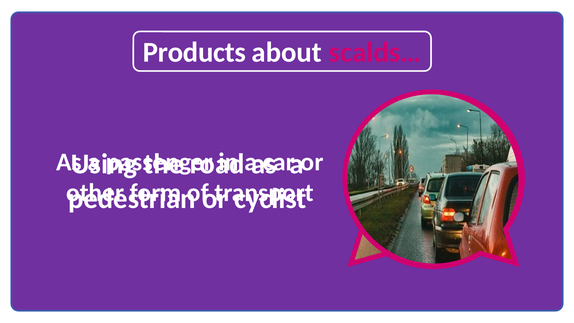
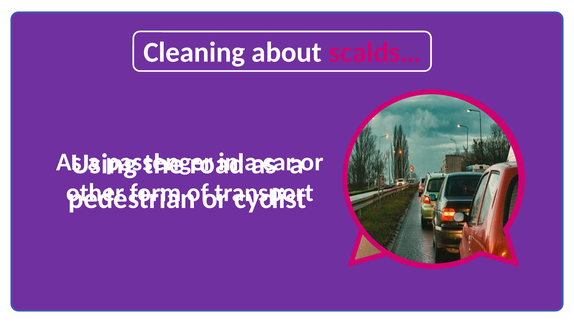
Products: Products -> Cleaning (194, 52)
